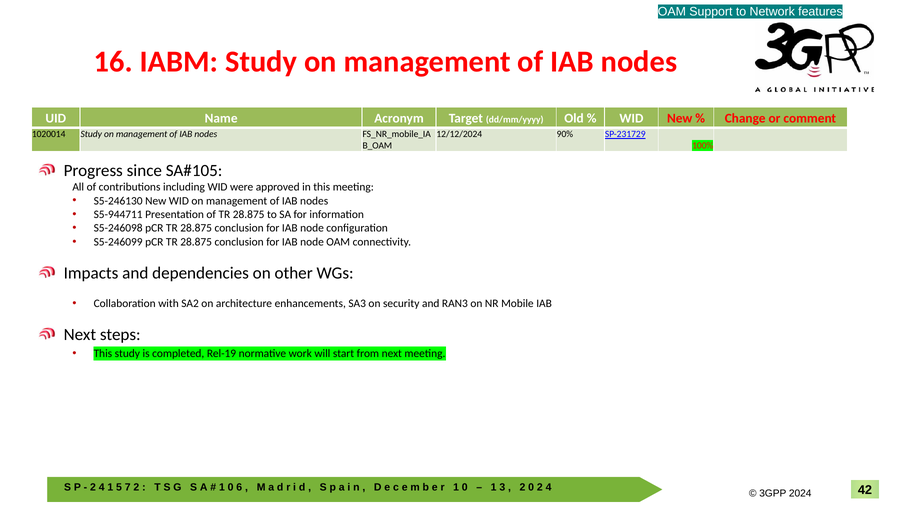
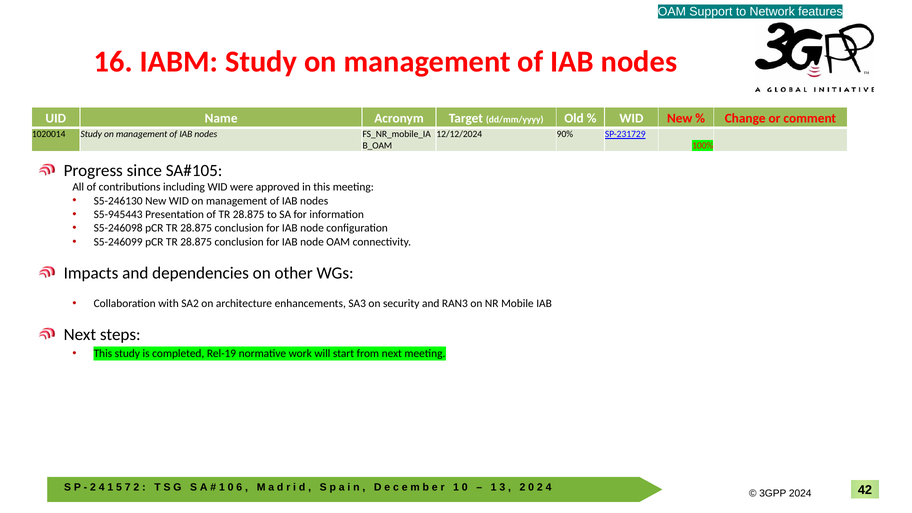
S5-944711: S5-944711 -> S5-945443 (118, 214)
